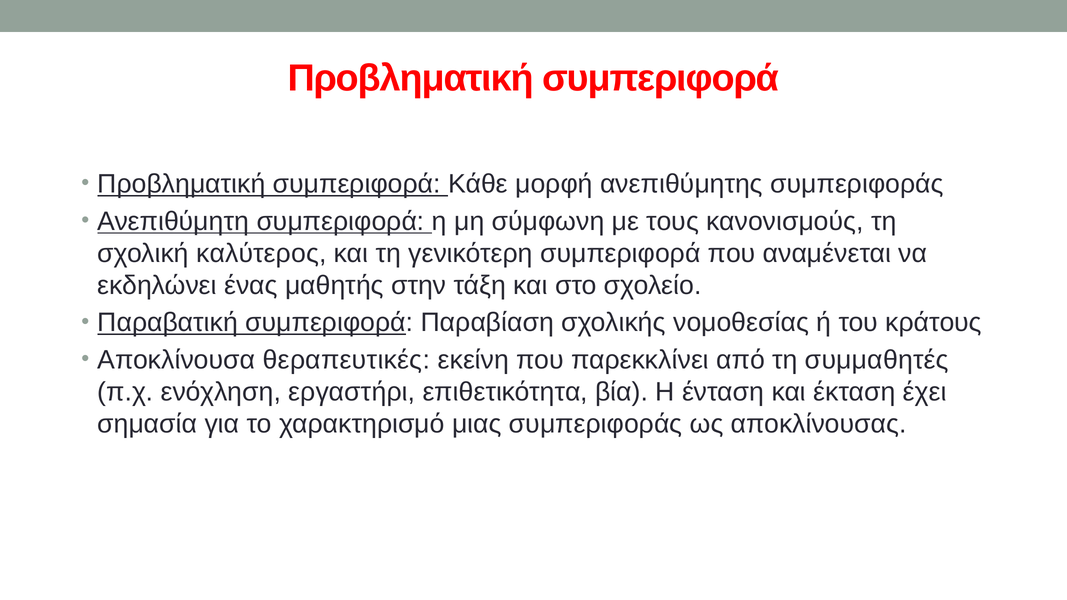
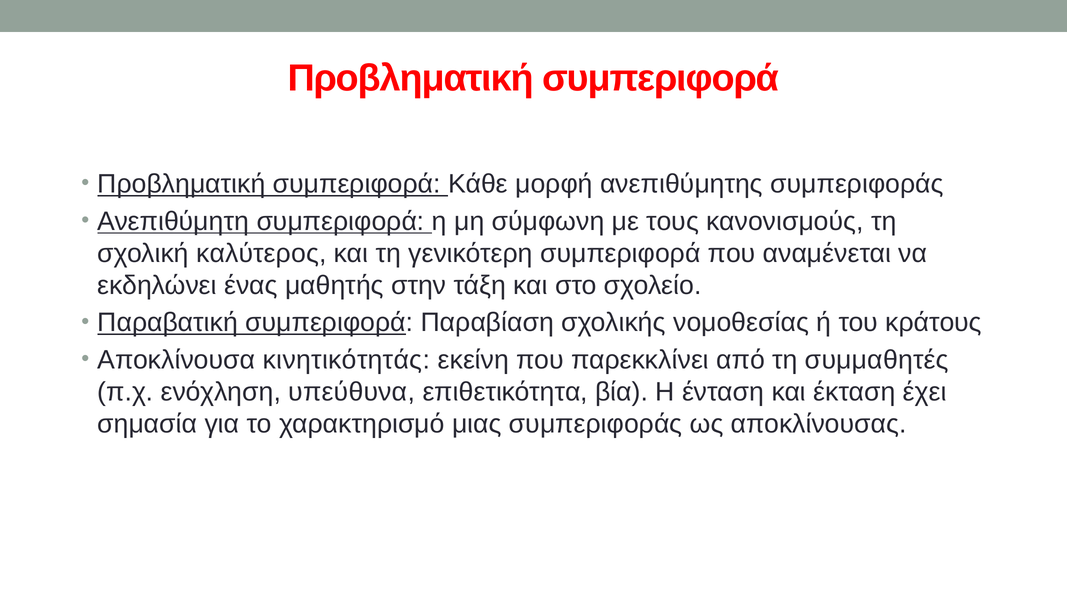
θεραπευτικές: θεραπευτικές -> κινητικότητάς (346, 360)
εργαστήρι: εργαστήρι -> υπεύθυνα (352, 392)
